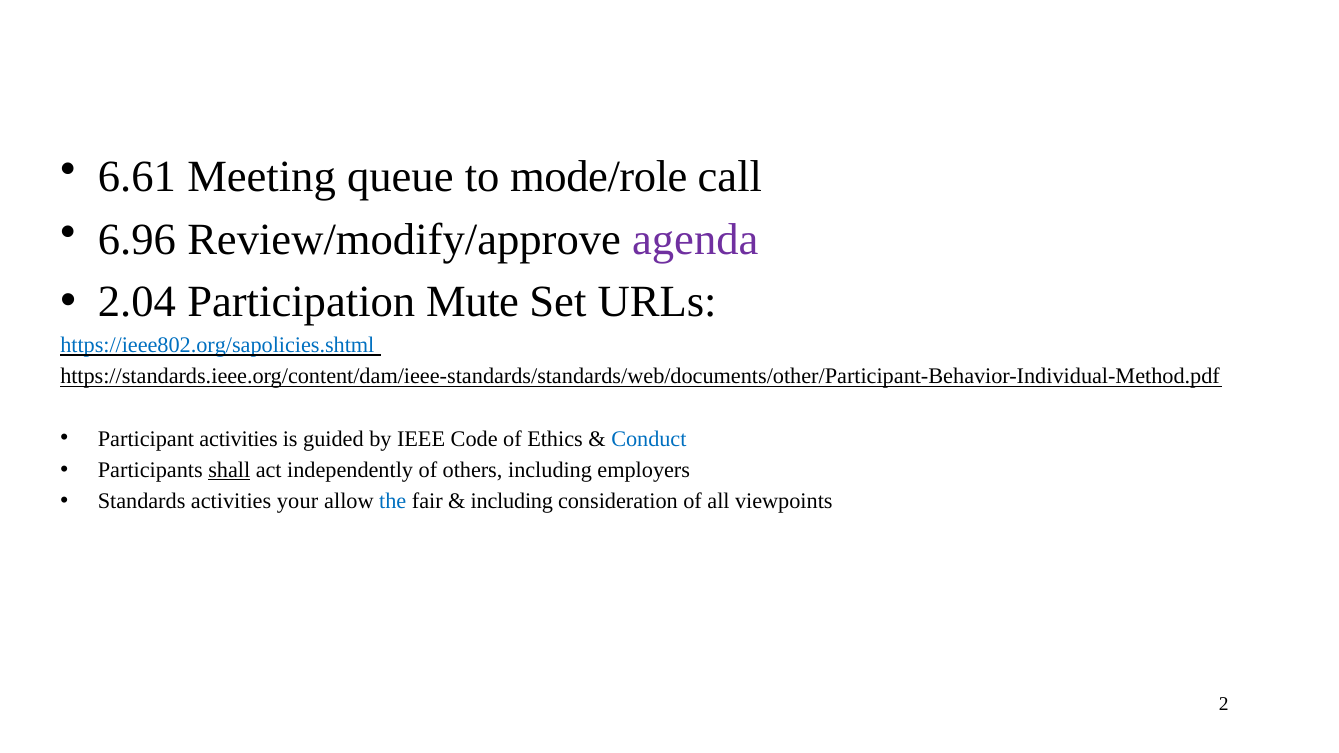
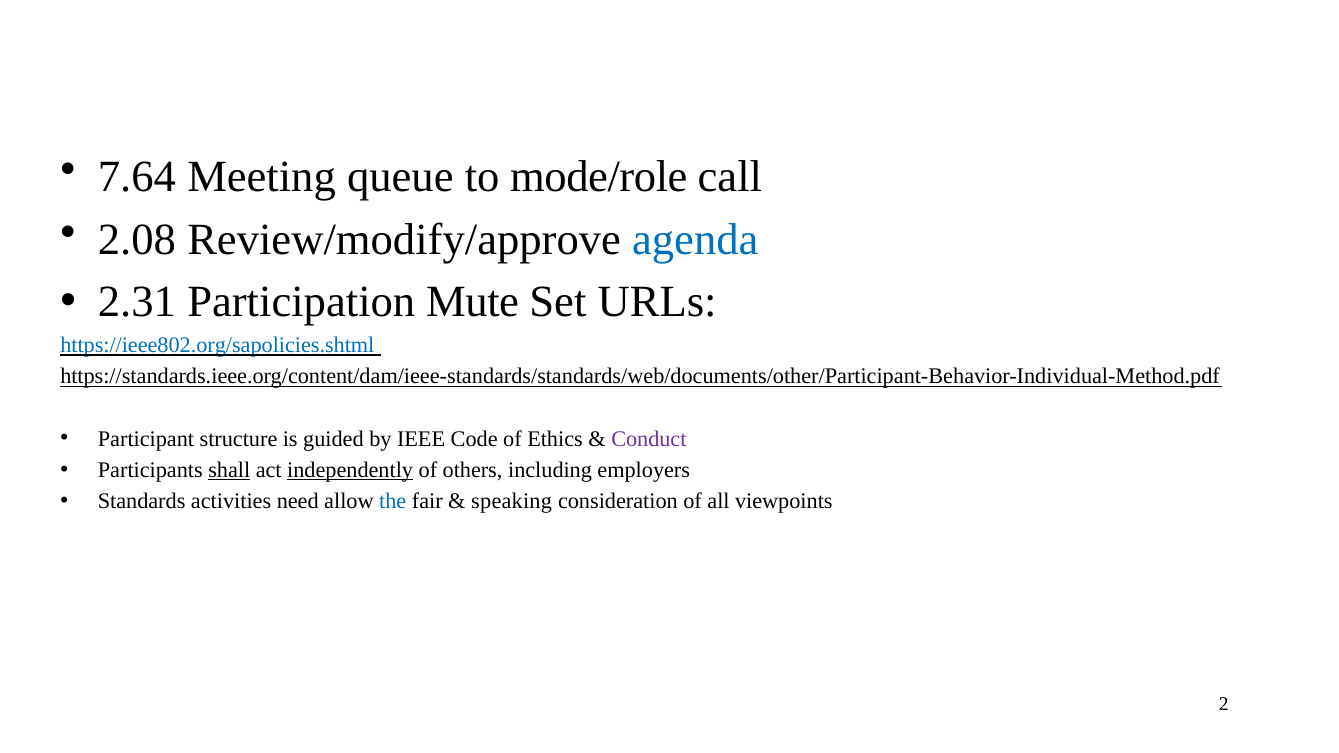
6.61: 6.61 -> 7.64 (137, 177)
6.96: 6.96 -> 2.08 (137, 240)
agenda colour: purple -> blue (695, 240)
2.04: 2.04 -> 2.31 (137, 302)
Participant activities: activities -> structure (239, 439)
Conduct colour: blue -> purple (649, 439)
independently underline: none -> present (350, 470)
your: your -> need (298, 501)
including: including -> speaking (512, 501)
